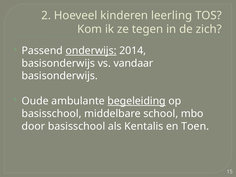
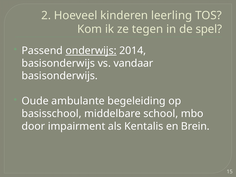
zich: zich -> spel (209, 29)
begeleiding underline: present -> none (137, 101)
door basisschool: basisschool -> impairment (77, 126)
Toen: Toen -> Brein (195, 126)
